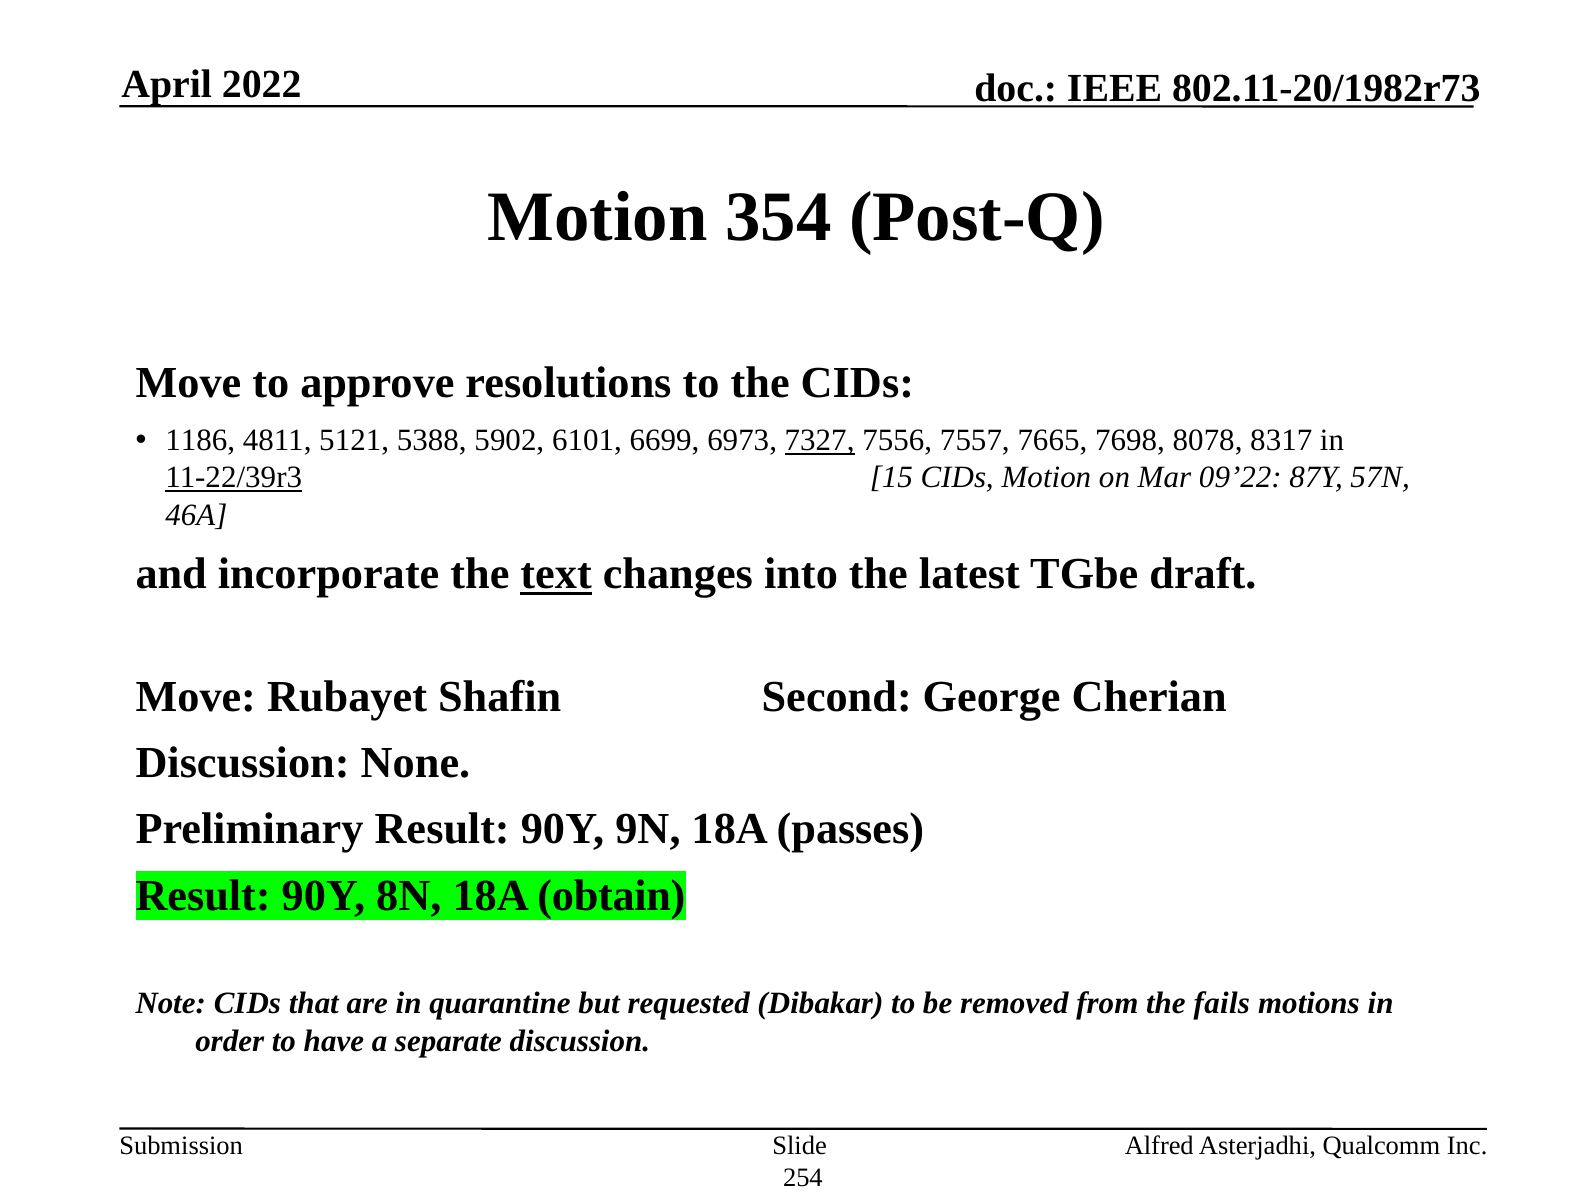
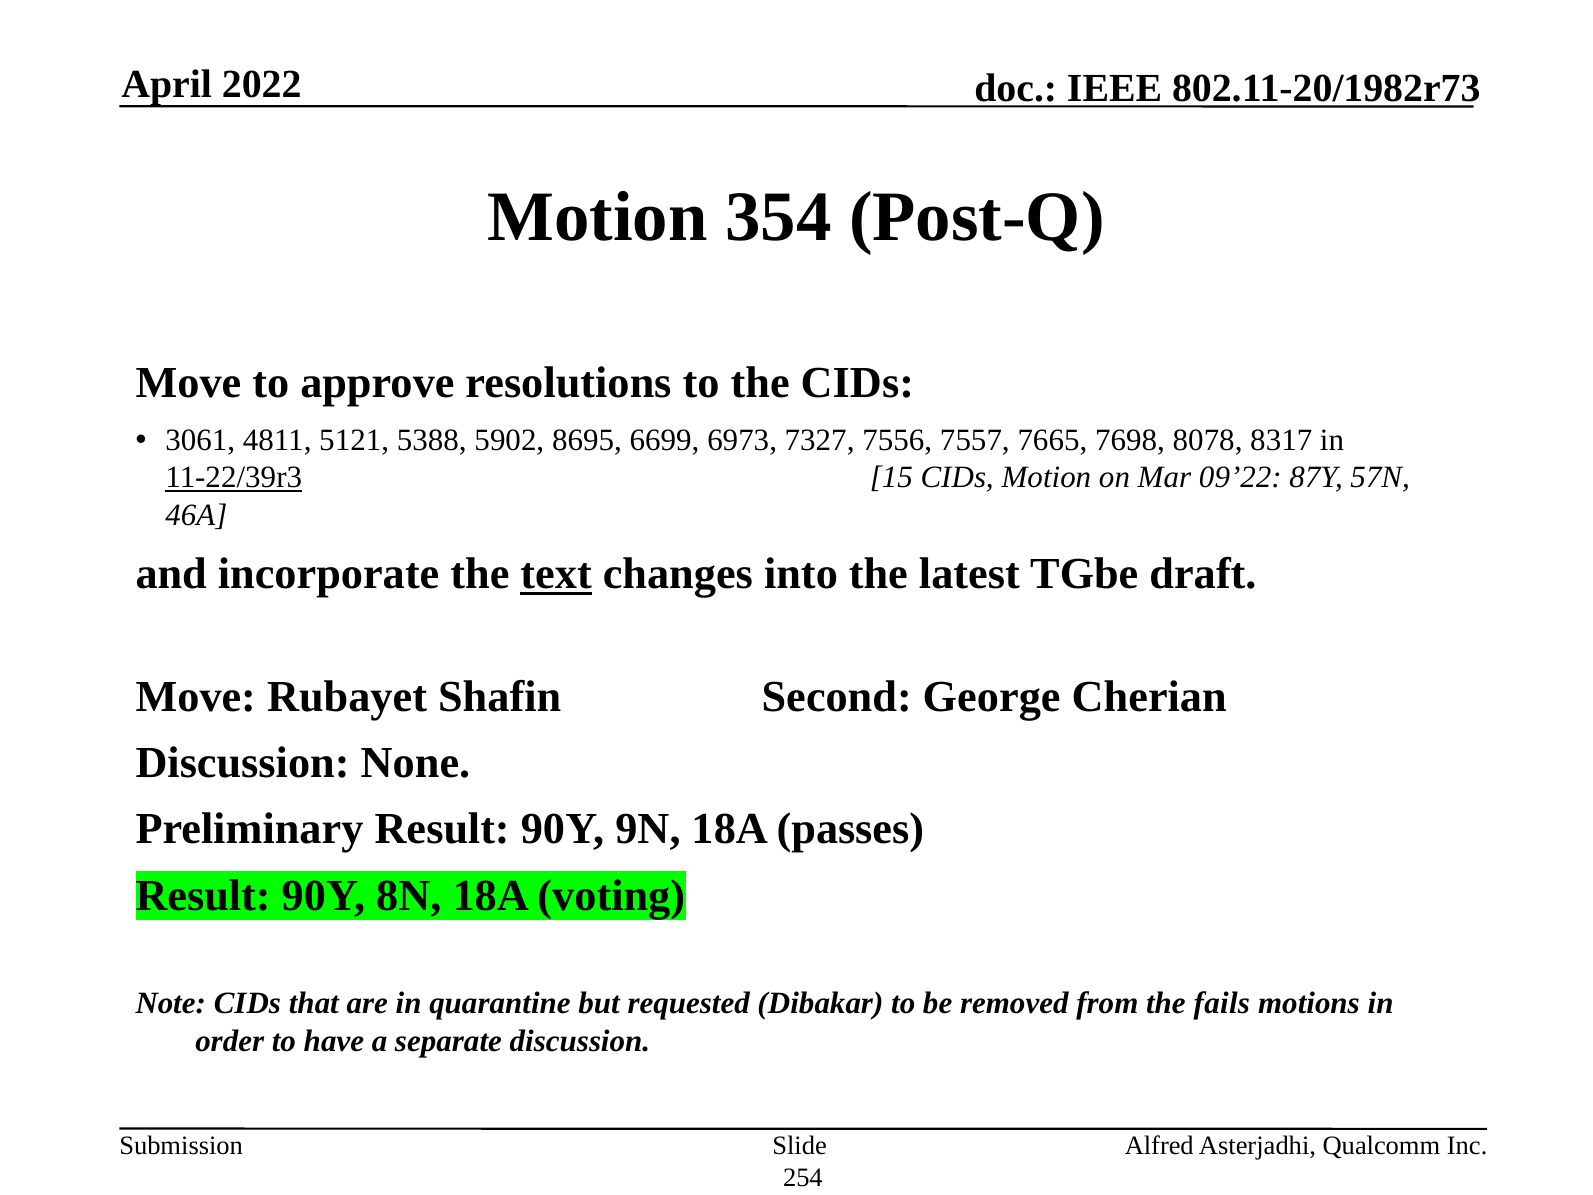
1186: 1186 -> 3061 (200, 440)
6101: 6101 -> 8695 (587, 440)
7327 underline: present -> none (820, 440)
obtain: obtain -> voting (611, 896)
